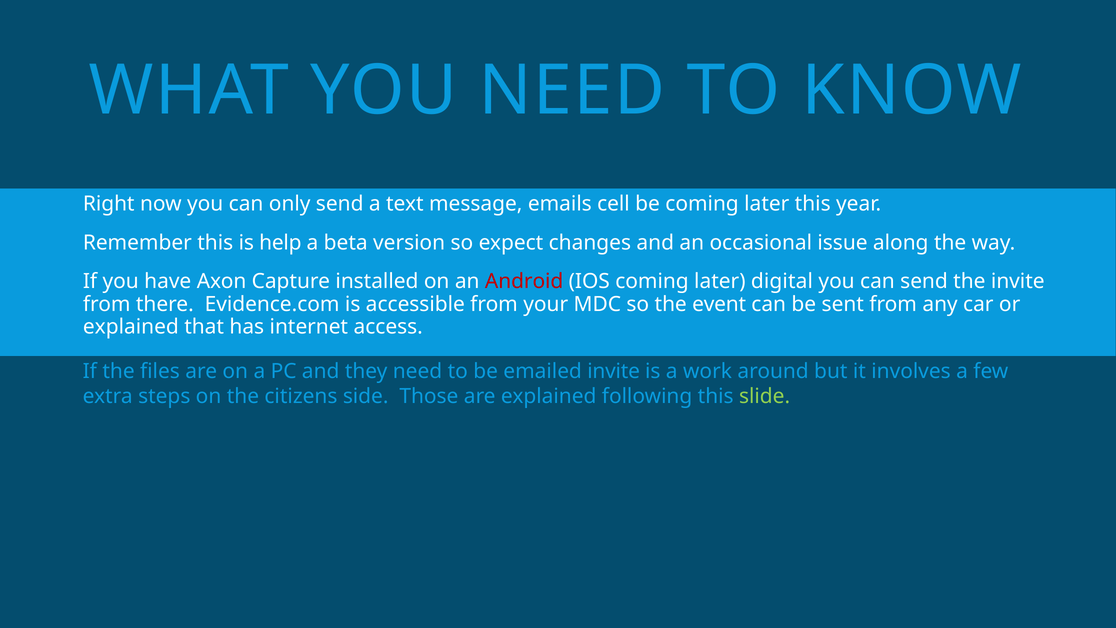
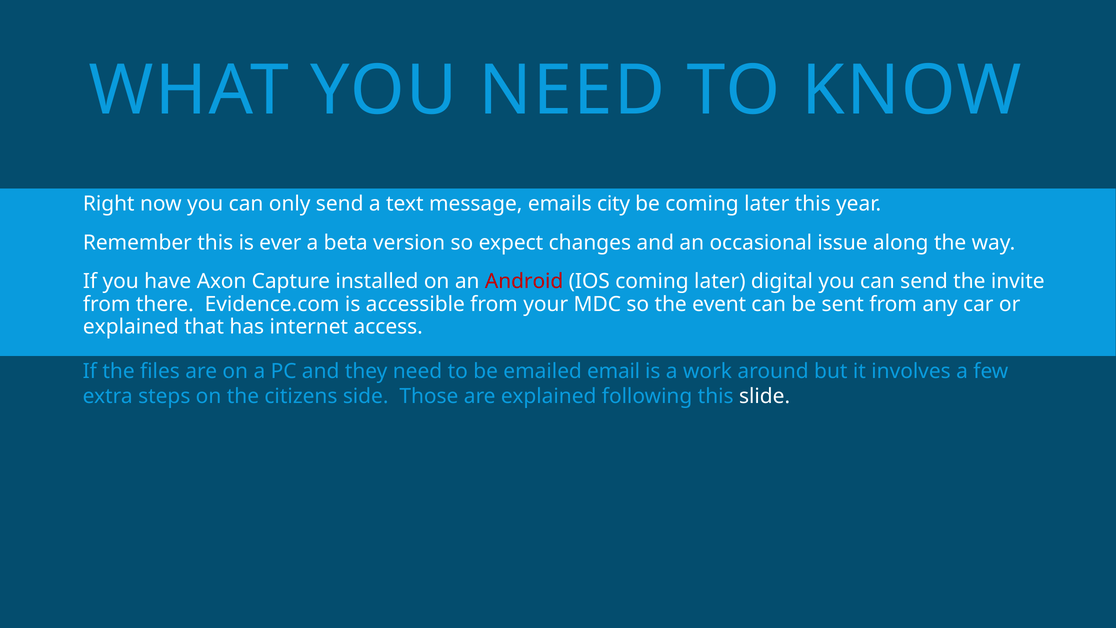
cell: cell -> city (614, 204)
help: help -> ever (280, 243)
emailed invite: invite -> email (614, 371)
slide colour: light green -> white (765, 396)
